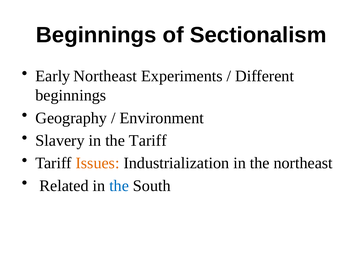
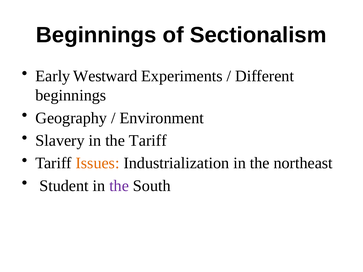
Early Northeast: Northeast -> Westward (105, 76)
Related: Related -> Student (64, 186)
the colour: blue -> purple (119, 186)
